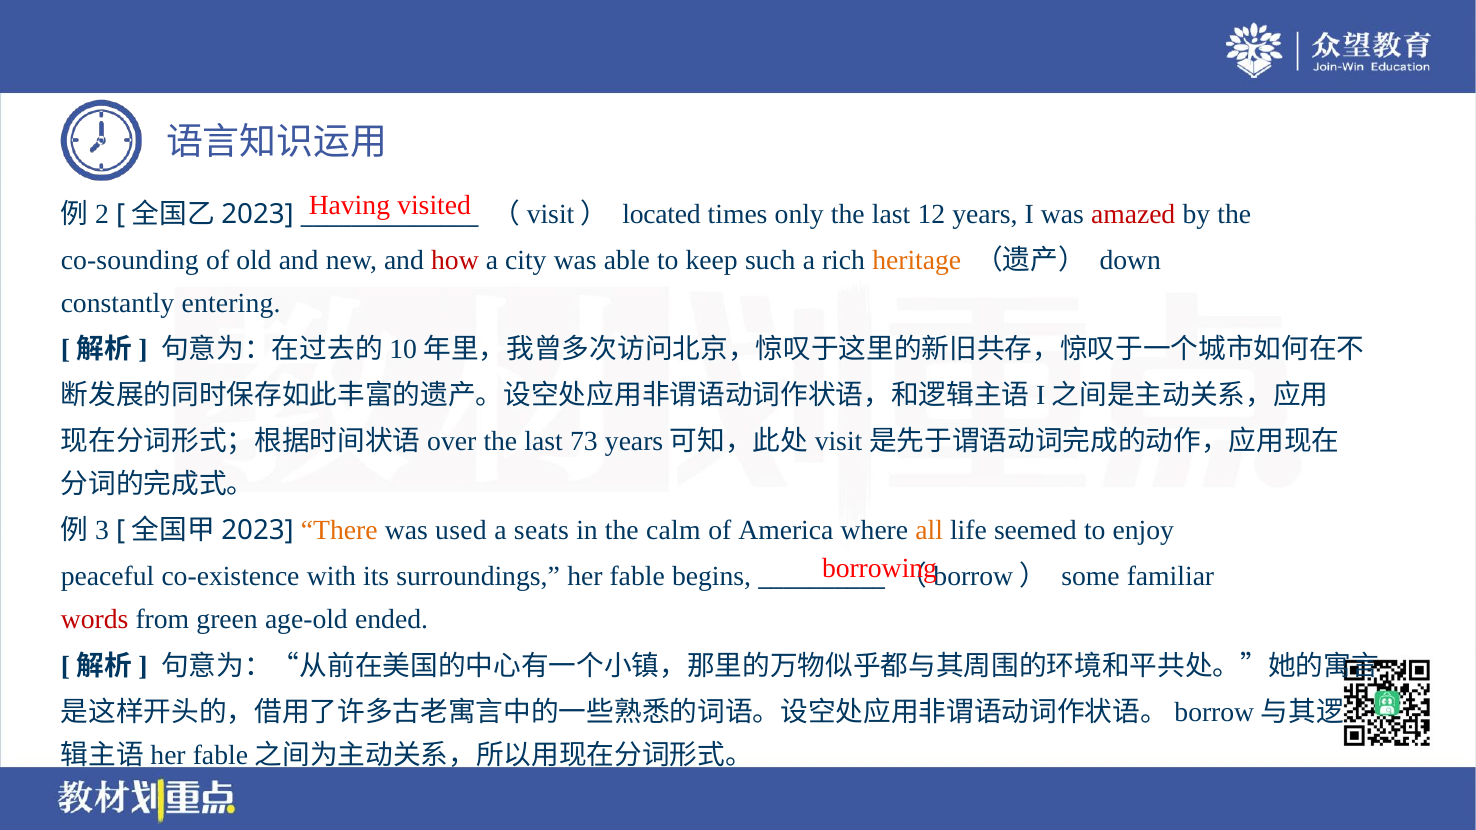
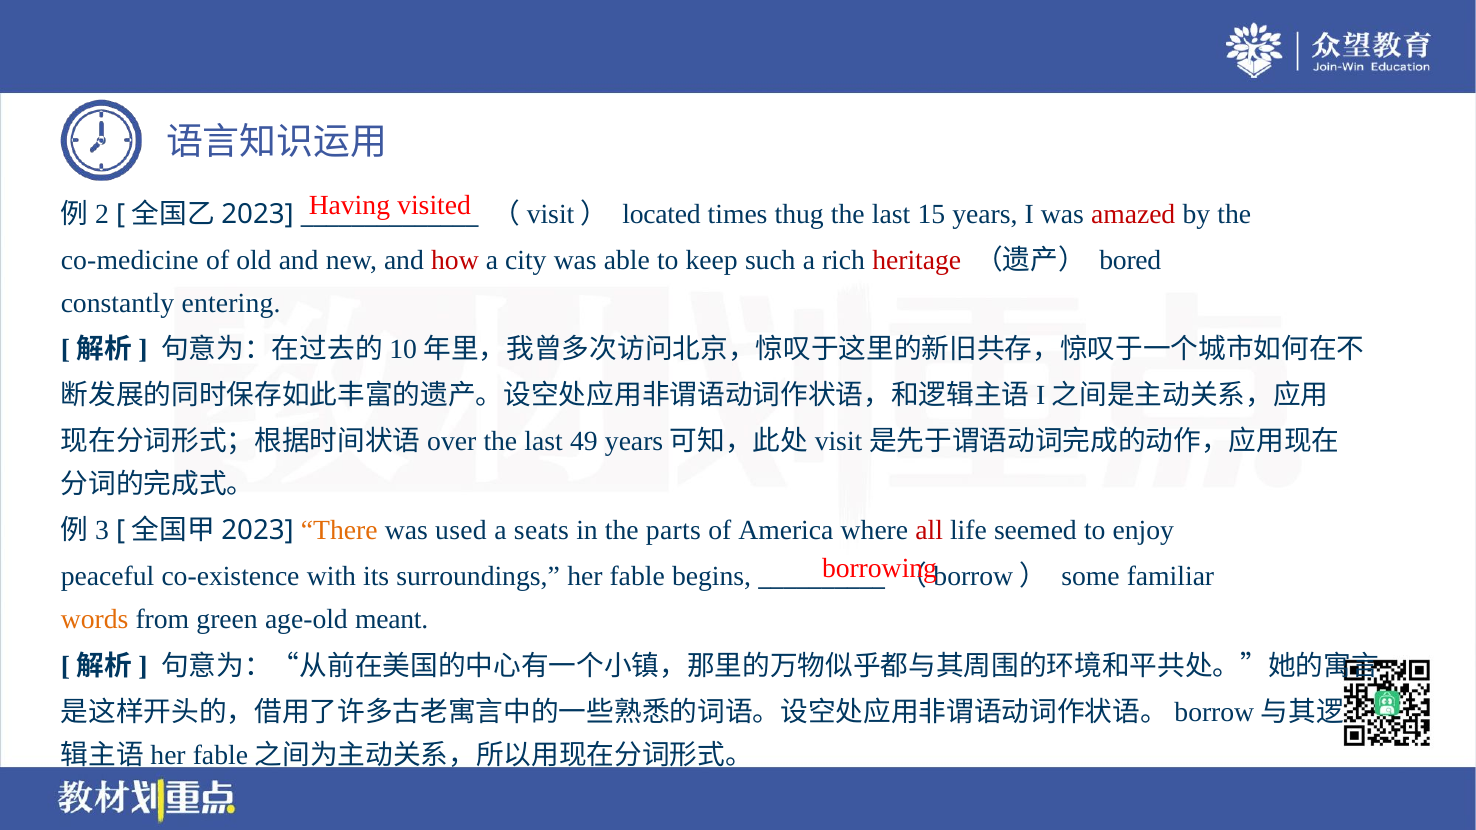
only: only -> thug (799, 214)
12: 12 -> 15 (931, 214)
co-sounding: co-sounding -> co-medicine (130, 260)
heritage colour: orange -> red (917, 260)
down: down -> bored (1130, 260)
73: 73 -> 49 (584, 442)
calm: calm -> parts (673, 531)
all colour: orange -> red (929, 531)
words colour: red -> orange (95, 620)
ended: ended -> meant (392, 620)
